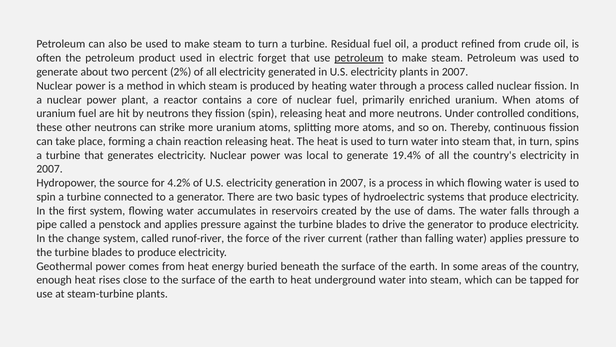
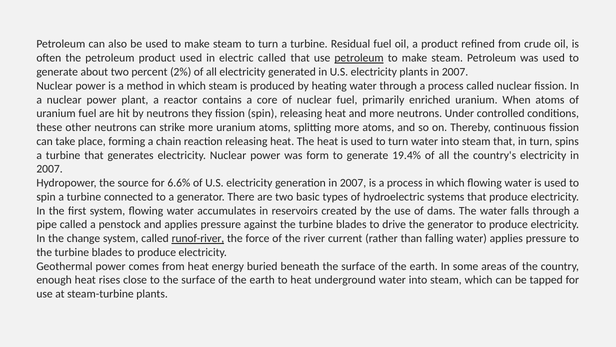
electric forget: forget -> called (272, 58)
local: local -> form (318, 155)
4.2%: 4.2% -> 6.6% (179, 183)
runof-river underline: none -> present (198, 238)
